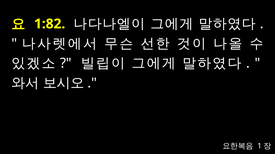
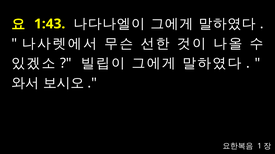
1:82: 1:82 -> 1:43 (50, 24)
